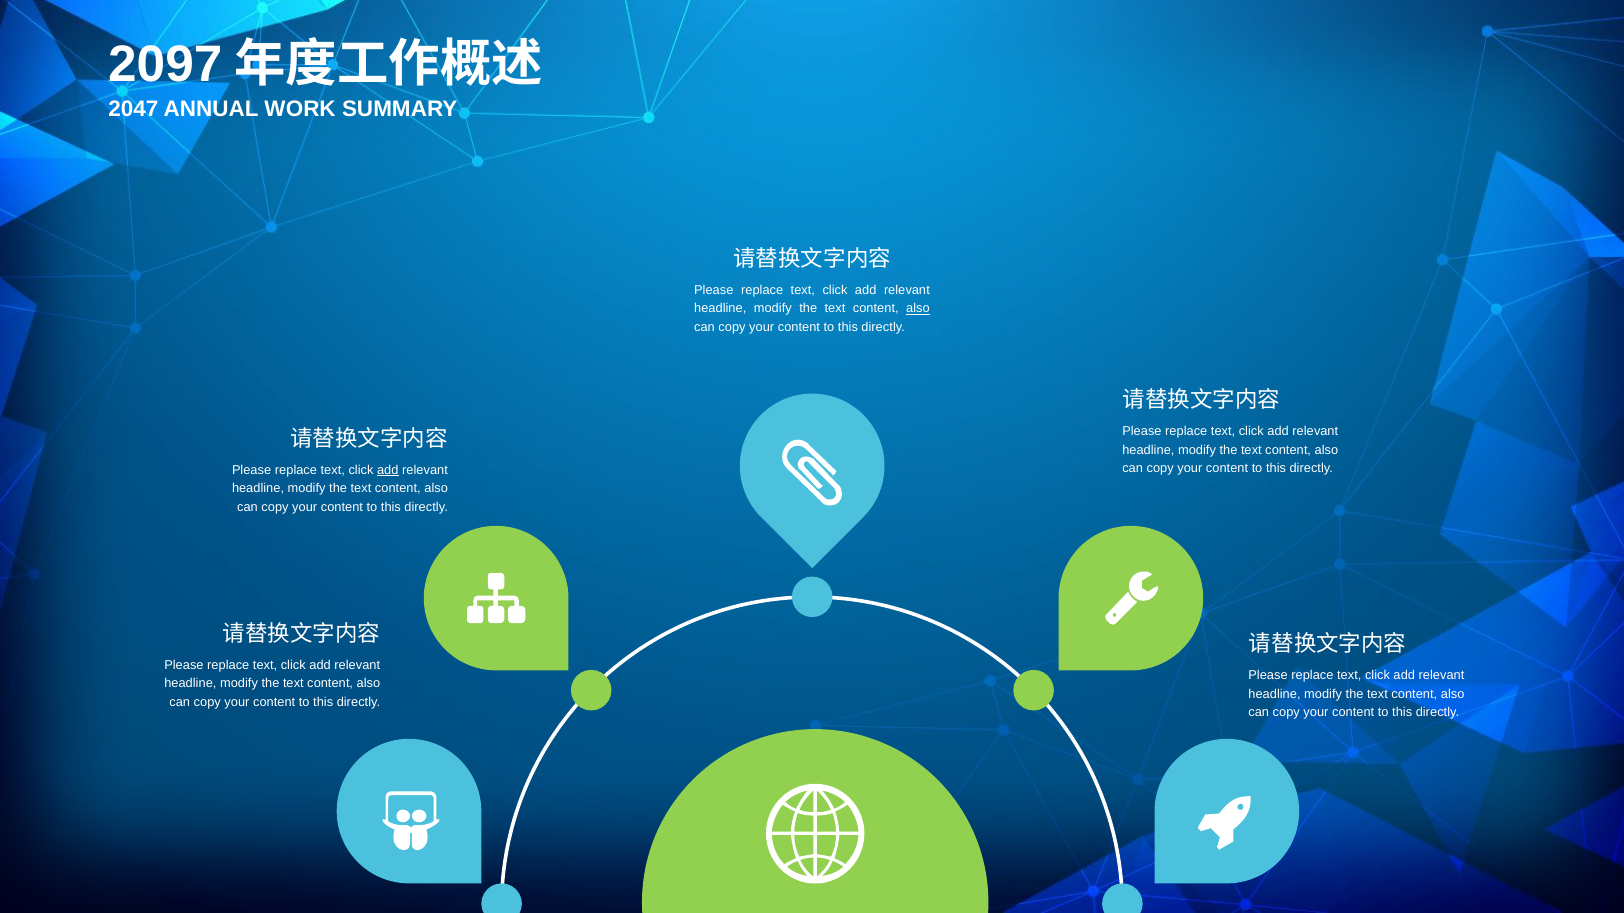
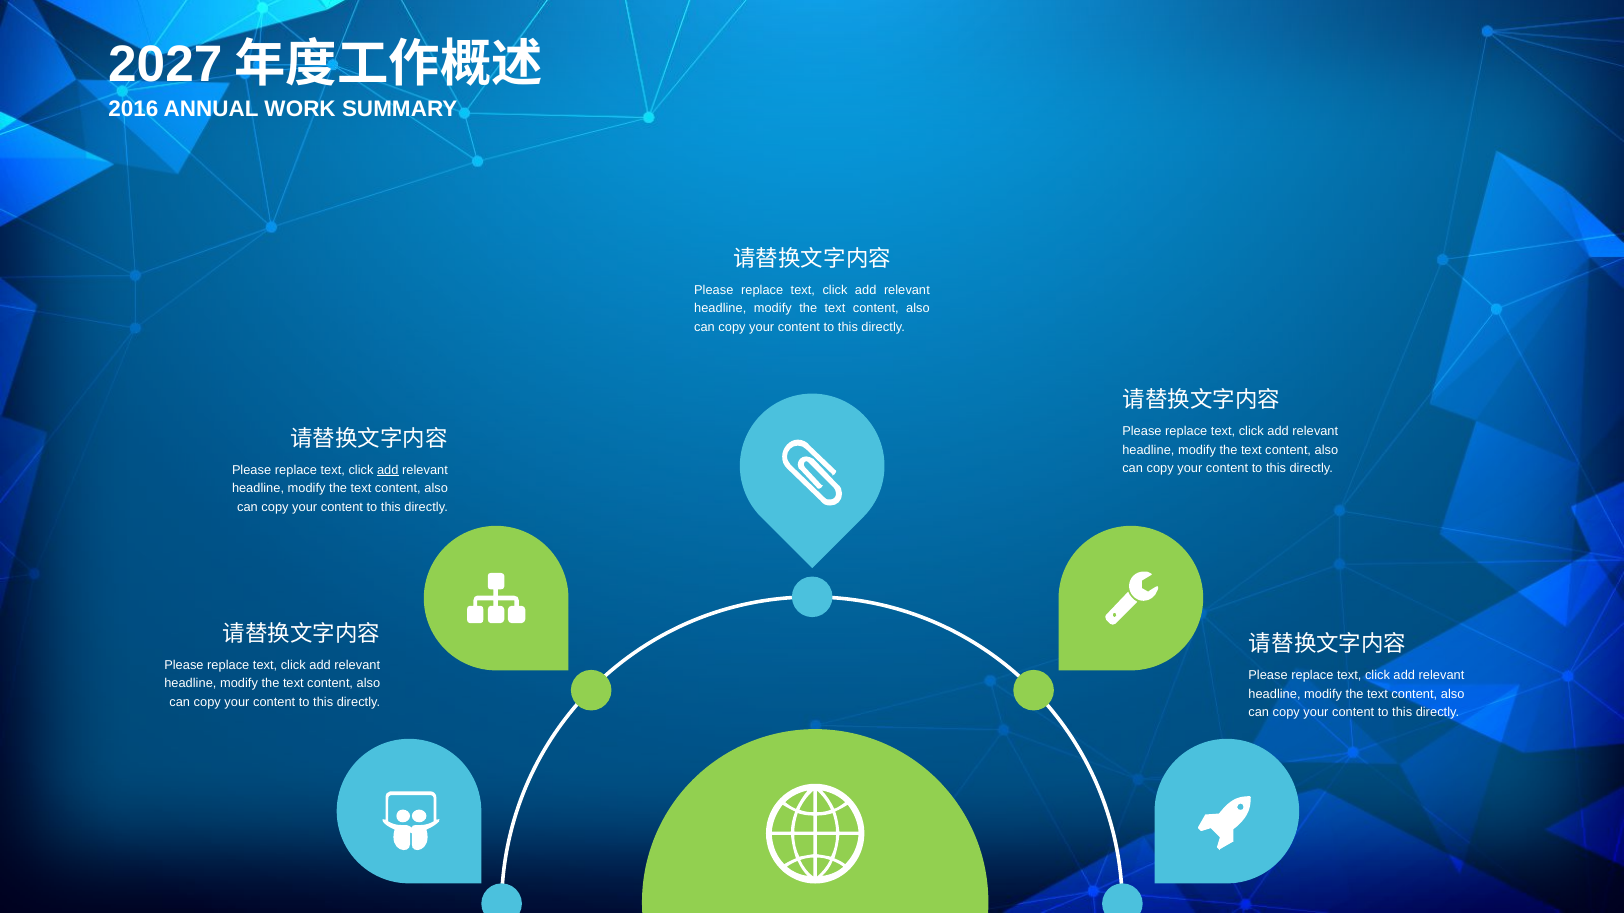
2097: 2097 -> 2027 (165, 64)
2047: 2047 -> 2016 (133, 109)
also underline: present -> none (918, 309)
